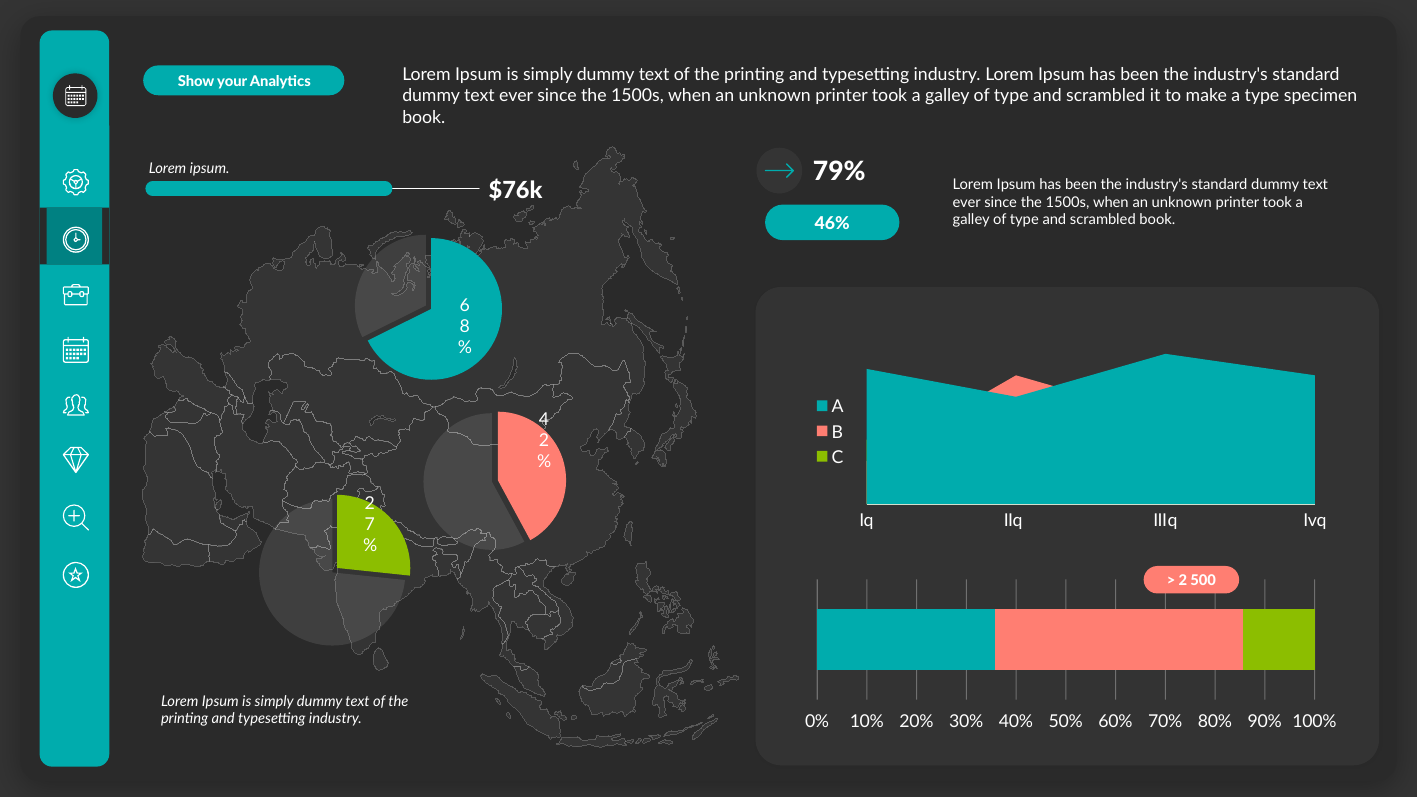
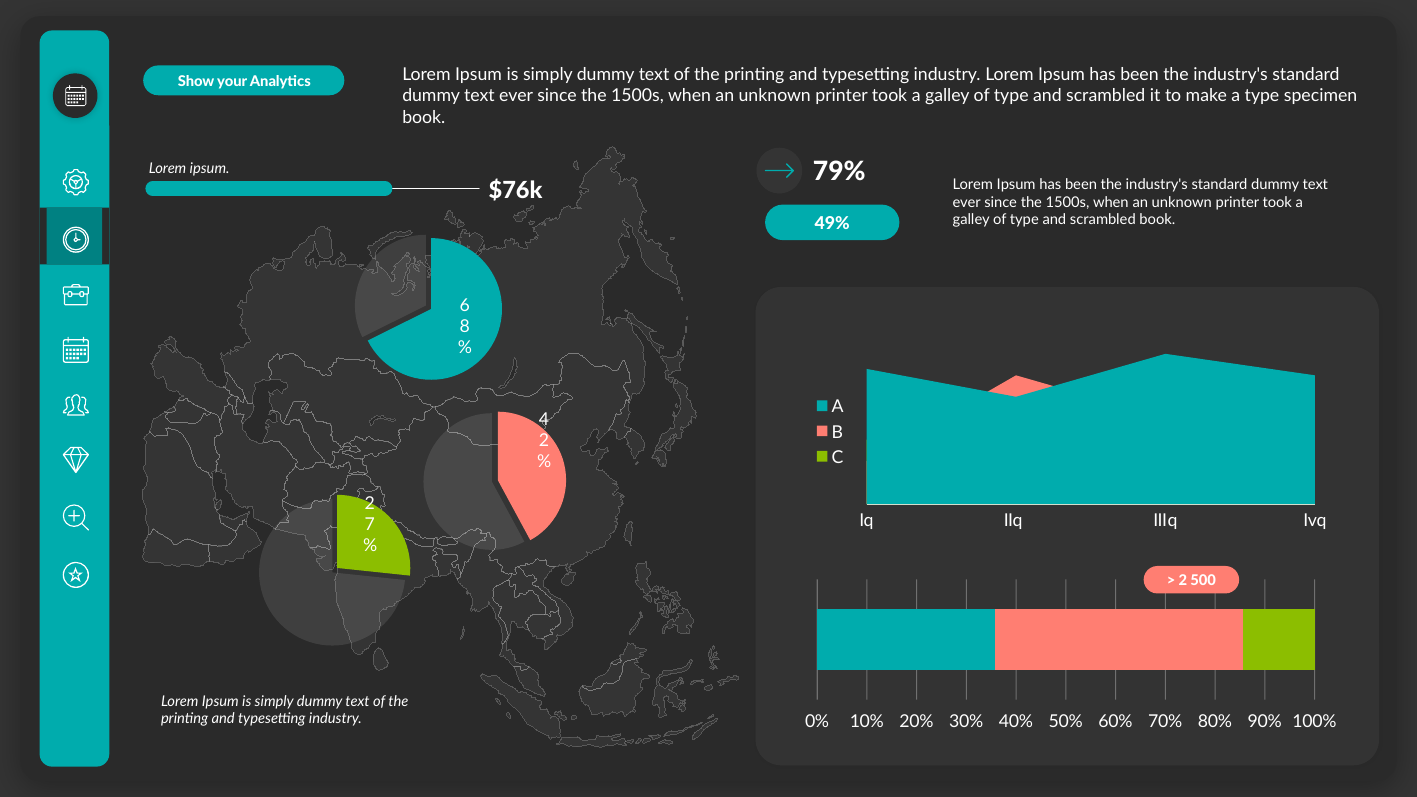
46%: 46% -> 49% (832, 224)
